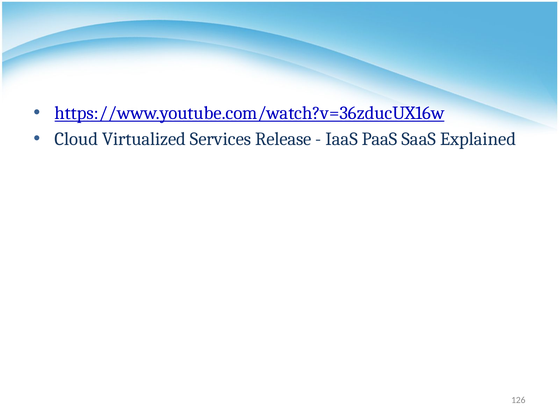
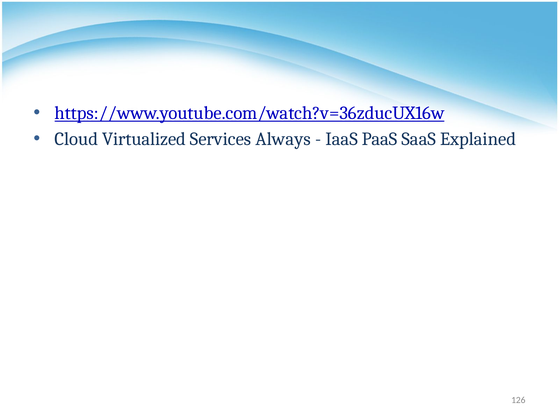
Release: Release -> Always (283, 139)
